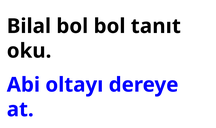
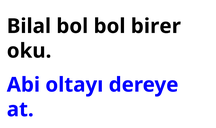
tanıt: tanıt -> birer (156, 26)
